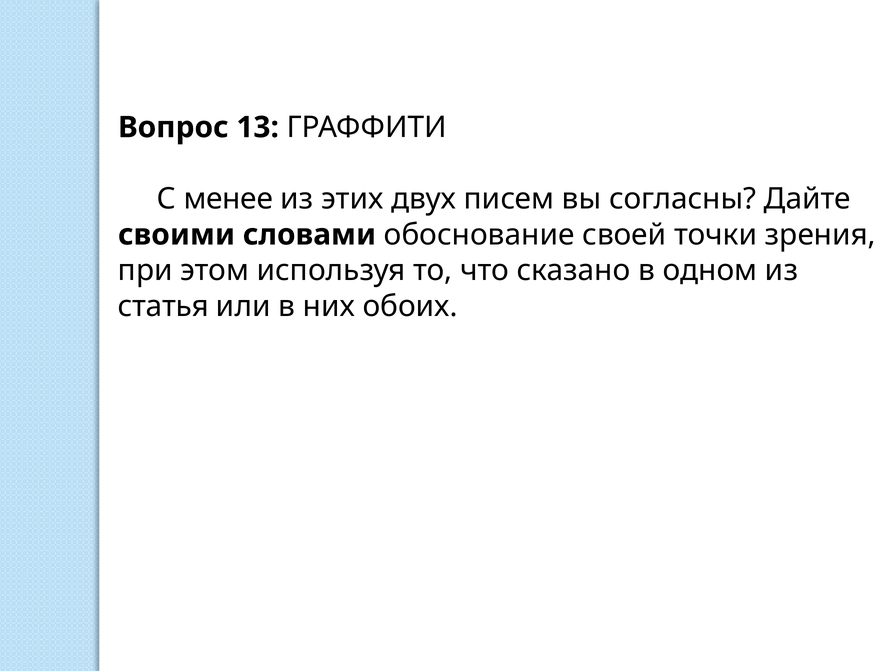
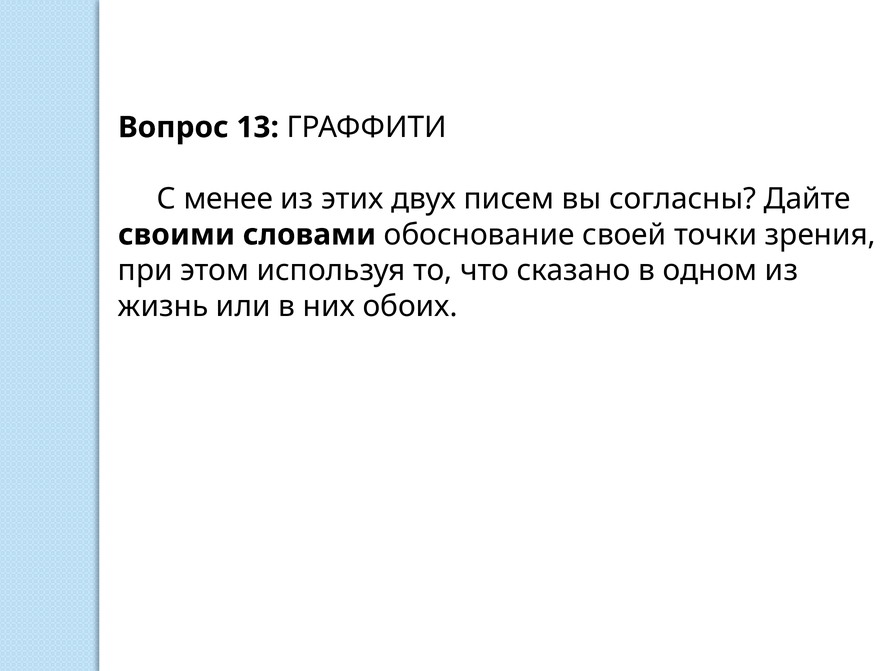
статья: статья -> жизнь (163, 306)
